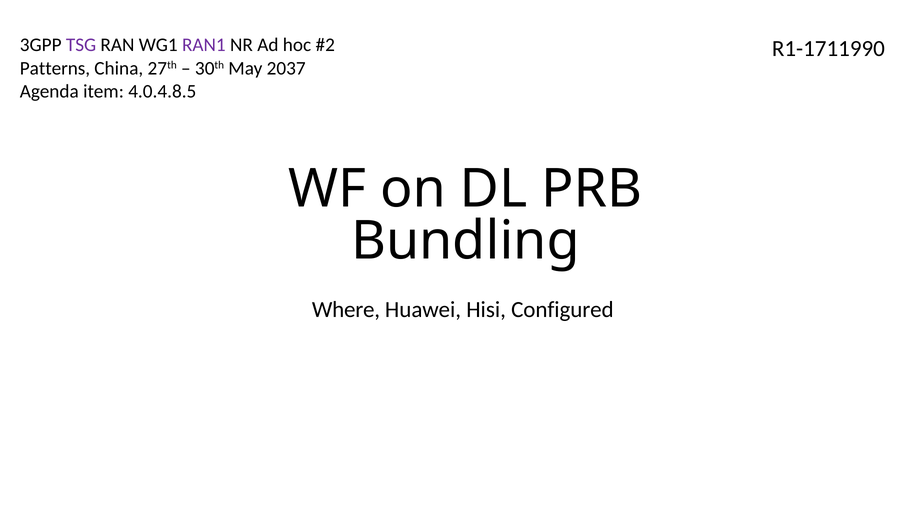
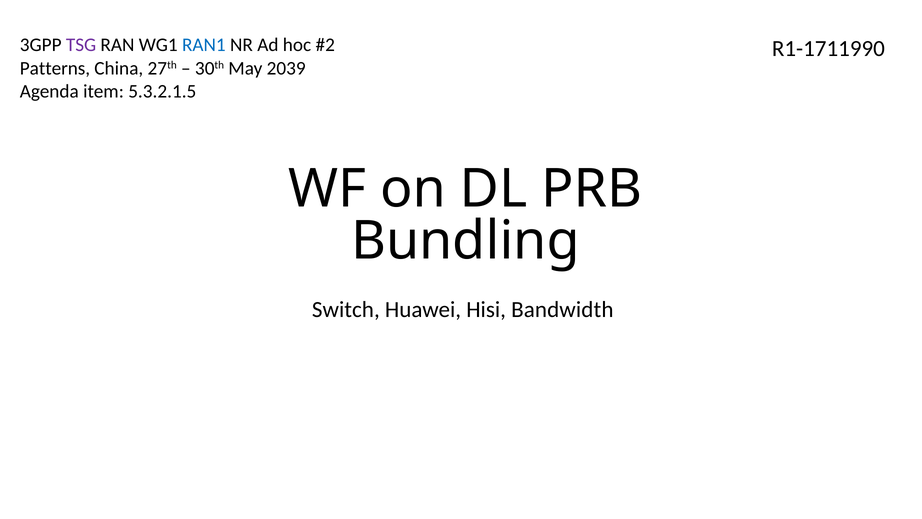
RAN1 colour: purple -> blue (204, 45)
2037: 2037 -> 2039 (286, 68)
4.0.4.8.5: 4.0.4.8.5 -> 5.3.2.1.5 (162, 91)
Where: Where -> Switch (346, 310)
Configured: Configured -> Bandwidth (562, 310)
